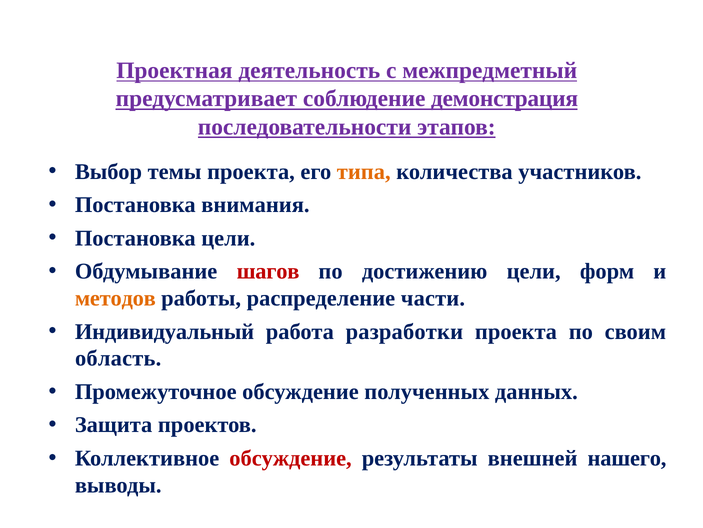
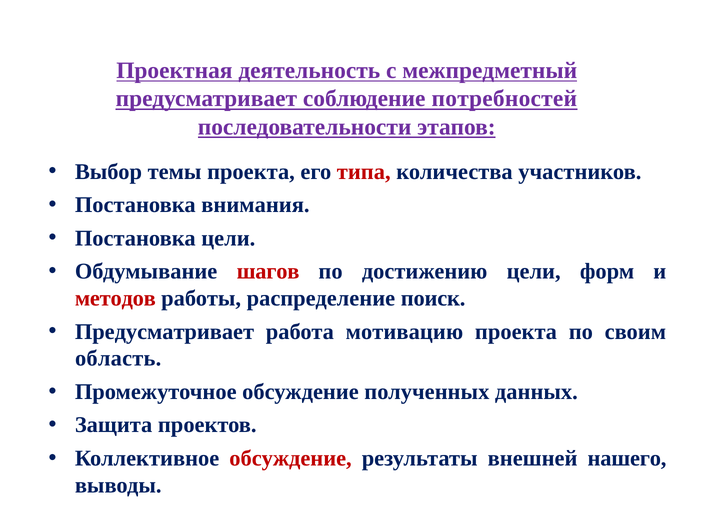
демонстрация: демонстрация -> потребностей (504, 99)
типа colour: orange -> red (364, 171)
методов colour: orange -> red (115, 298)
части: части -> поиск (433, 298)
Индивидуальный: Индивидуальный -> Предусматривает (164, 331)
разработки: разработки -> мотивацию (404, 331)
